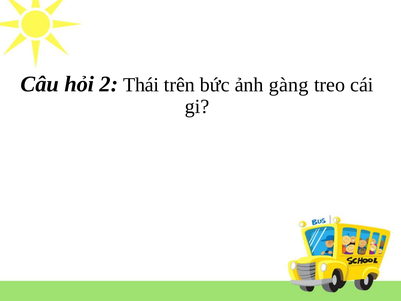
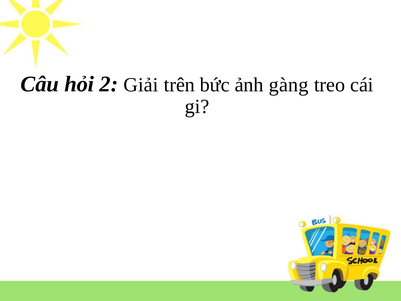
Thái: Thái -> Giải (141, 85)
